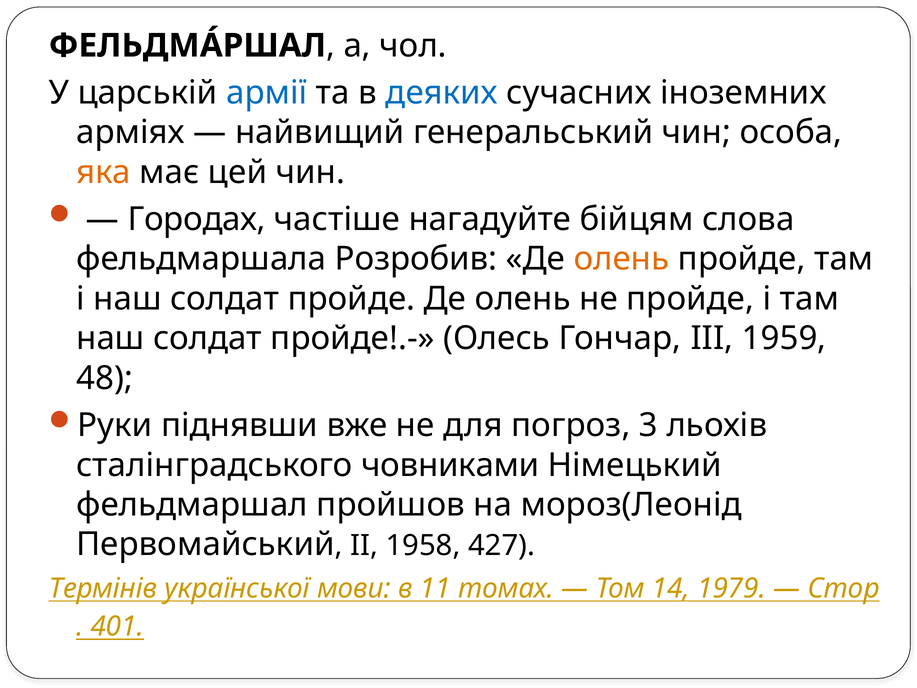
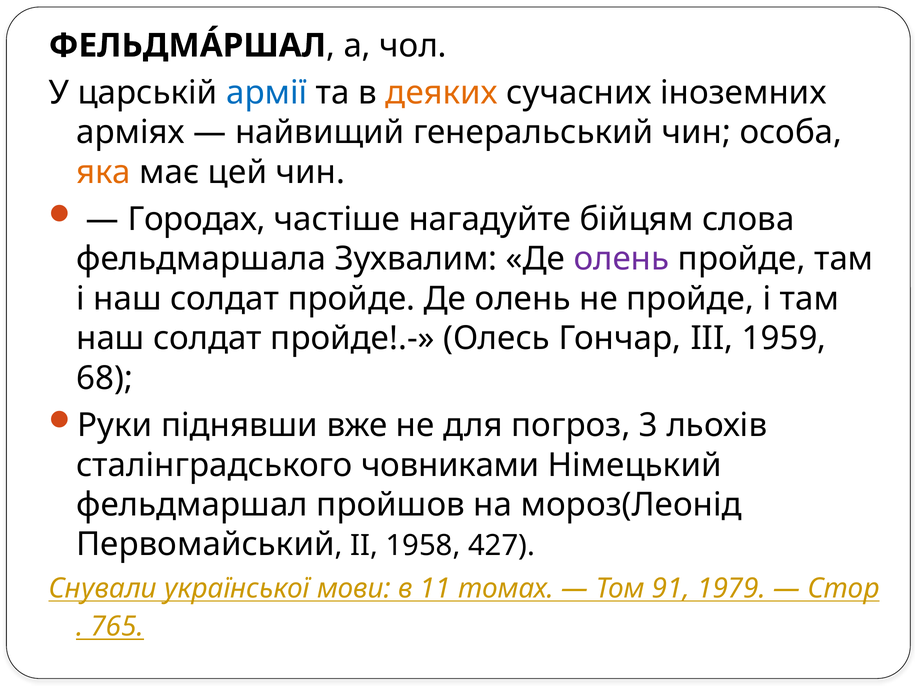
деяких colour: blue -> orange (442, 93)
Розробив: Розробив -> Зухвалим (416, 259)
олень colour: orange -> purple (621, 259)
48: 48 -> 68 (105, 378)
Термінів: Термінів -> Снували (103, 588)
14: 14 -> 91 (671, 588)
401: 401 -> 765 (117, 626)
